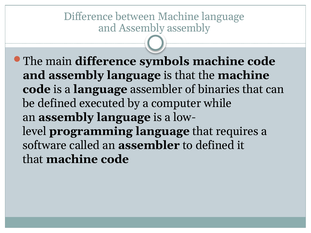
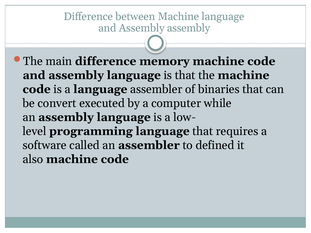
symbols: symbols -> memory (164, 61)
be defined: defined -> convert (57, 103)
that: that -> also (33, 159)
